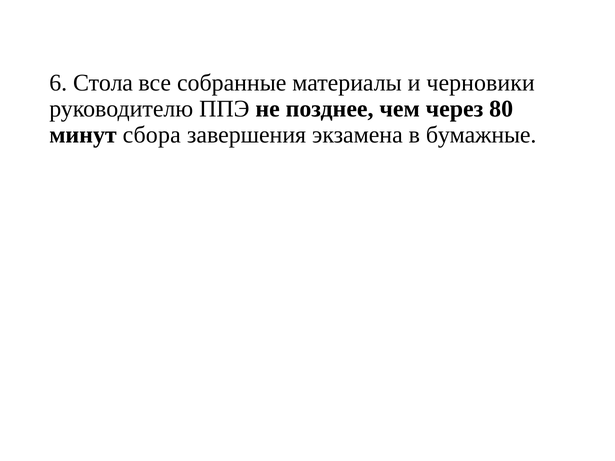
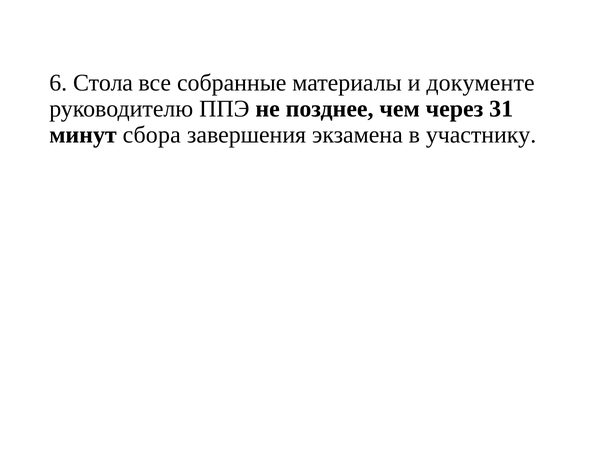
черновики: черновики -> документе (481, 83)
80: 80 -> 31 (501, 109)
бумажные: бумажные -> участнику (481, 135)
